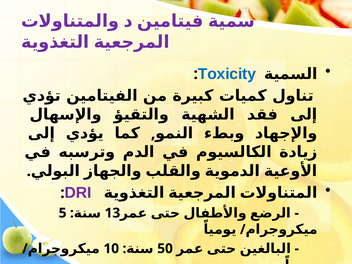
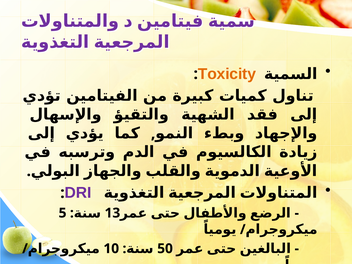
Toxicity colour: blue -> orange (227, 74)
